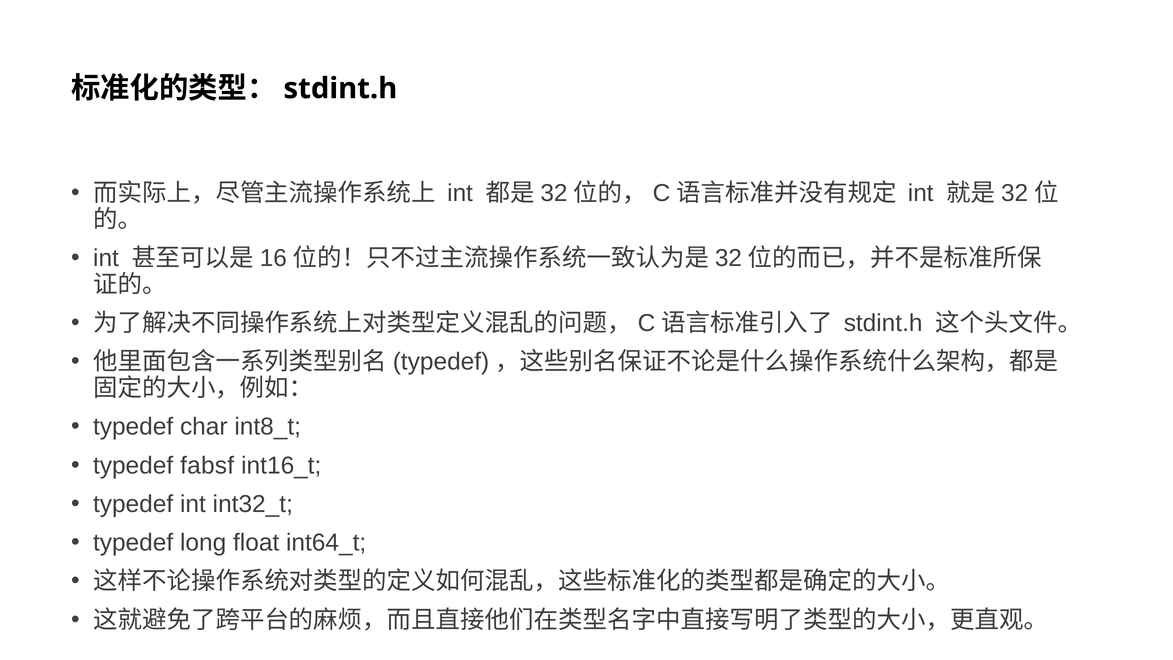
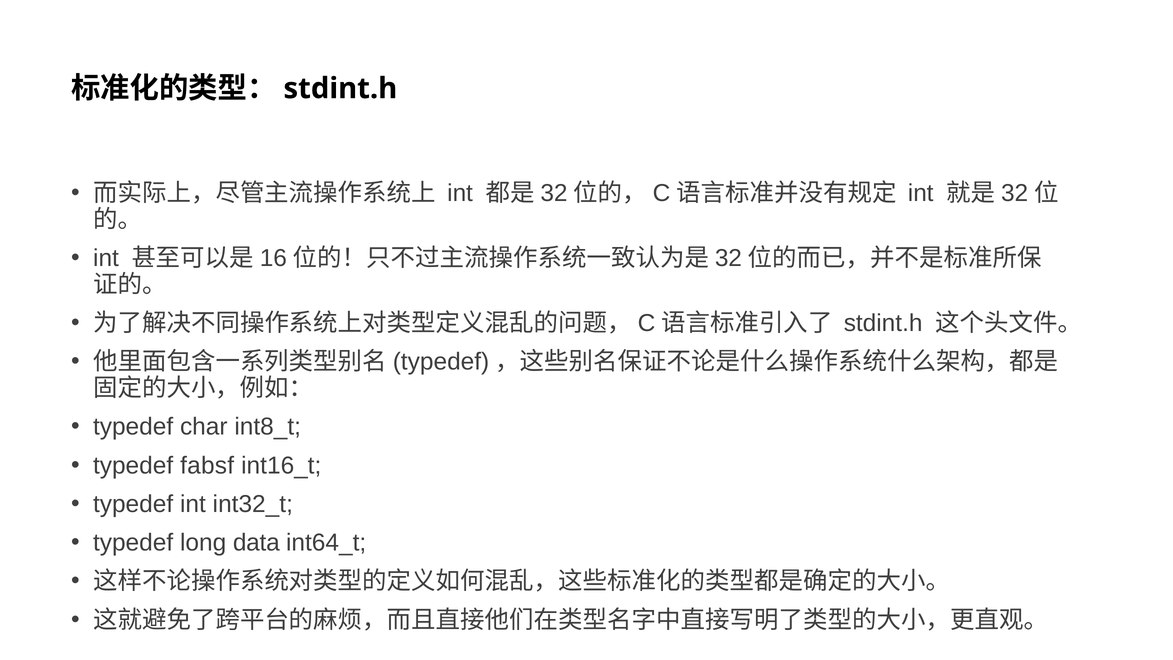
float: float -> data (256, 543)
